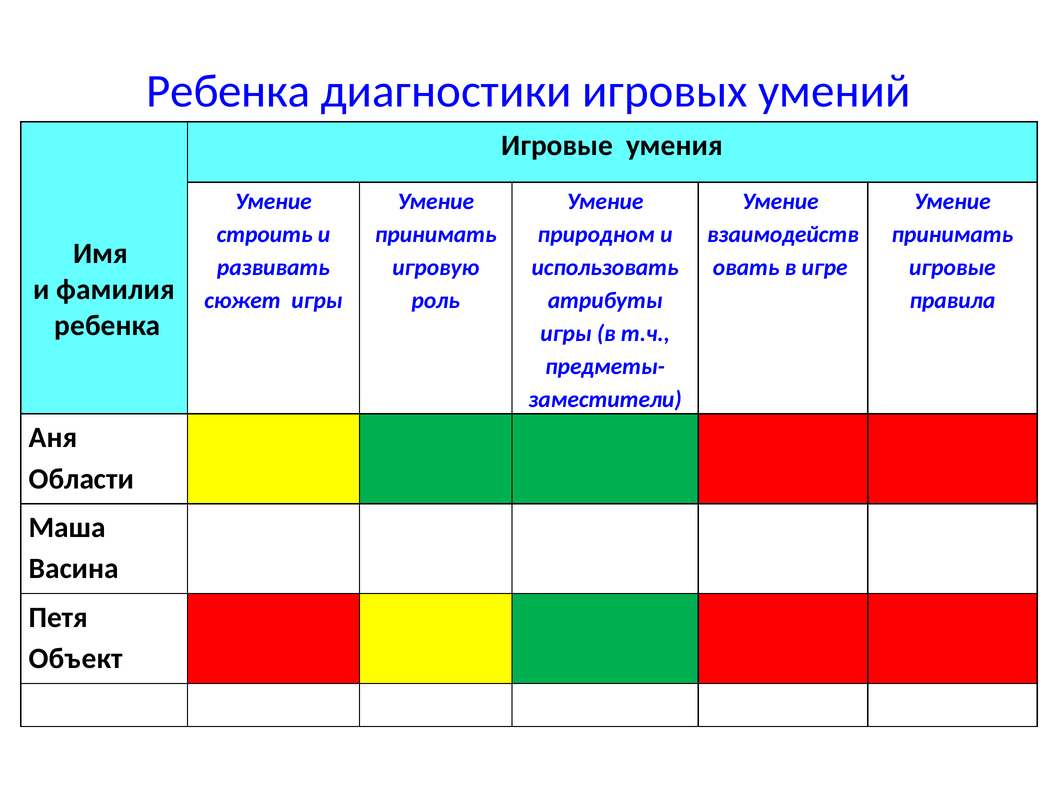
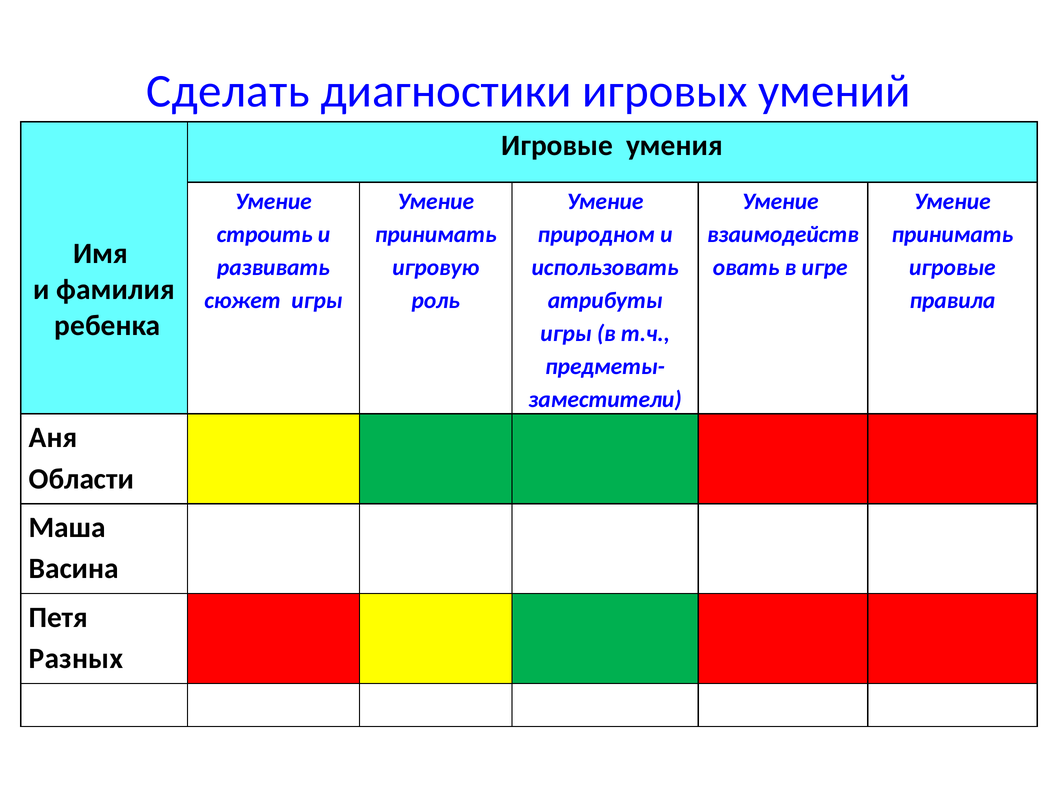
Ребенка: Ребенка -> Сделать (228, 91)
Объект: Объект -> Разных (76, 658)
